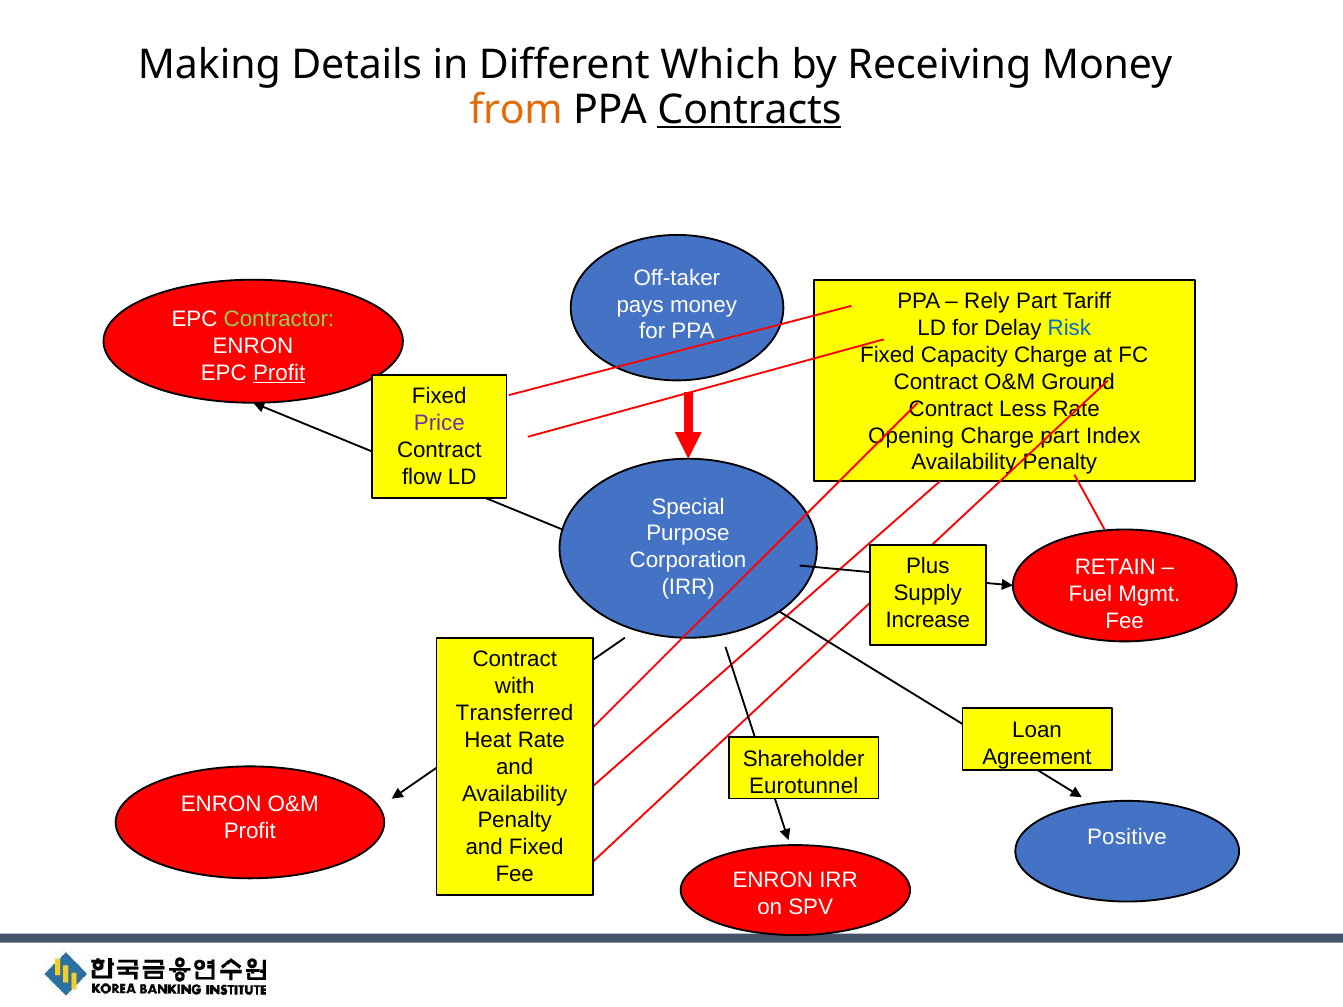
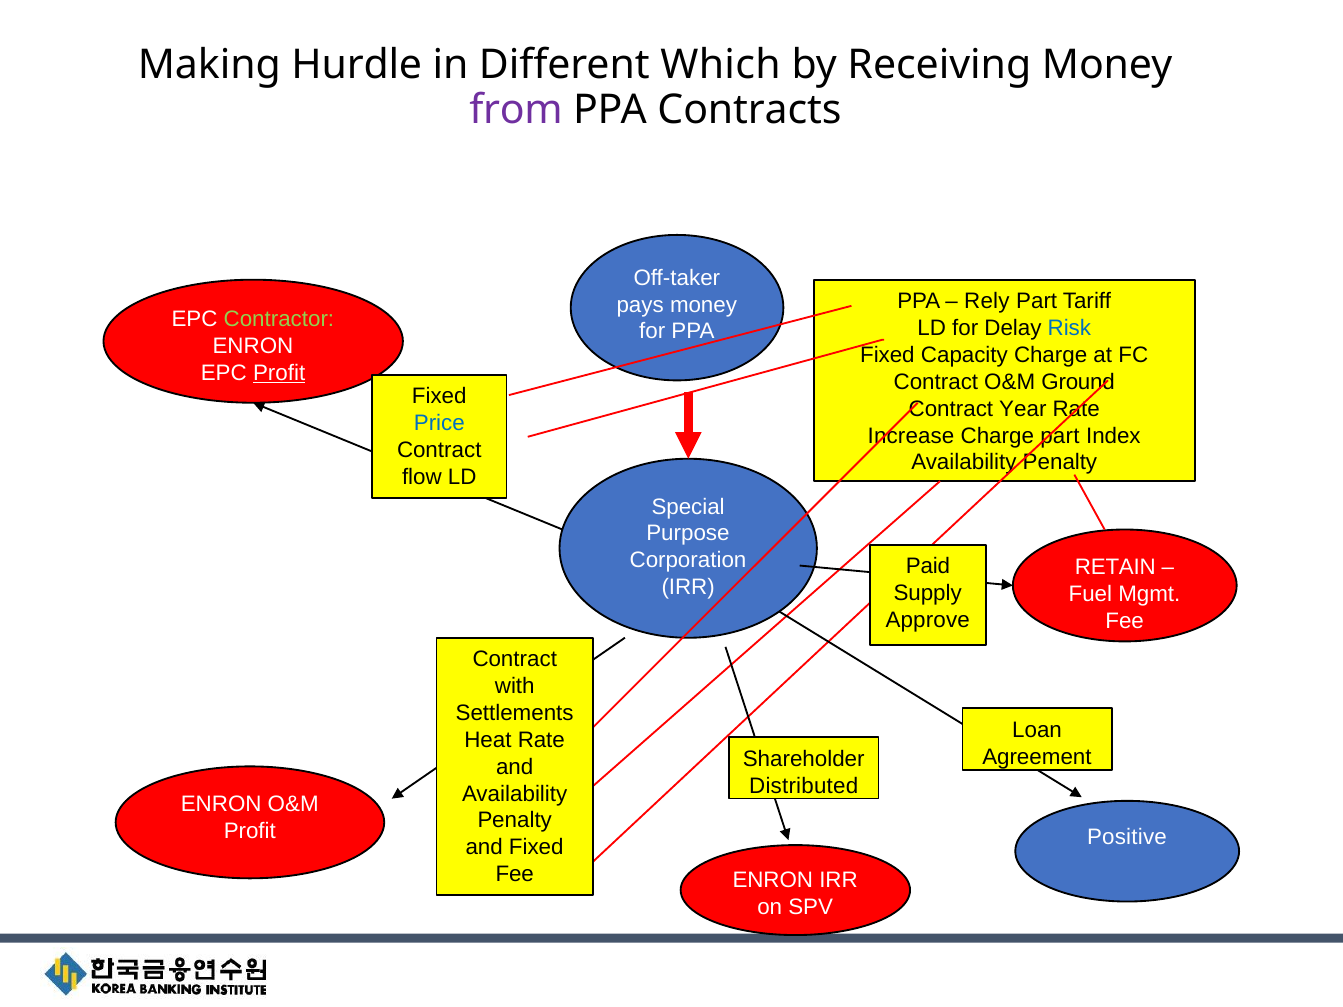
Details: Details -> Hurdle (357, 65)
from colour: orange -> purple (516, 109)
Contracts underline: present -> none (749, 109)
Less: Less -> Year (1023, 409)
Price colour: purple -> blue (439, 423)
Opening: Opening -> Increase (911, 436)
Plus: Plus -> Paid (928, 567)
Increase: Increase -> Approve (928, 620)
Transferred: Transferred -> Settlements (515, 713)
Eurotunnel: Eurotunnel -> Distributed (804, 786)
